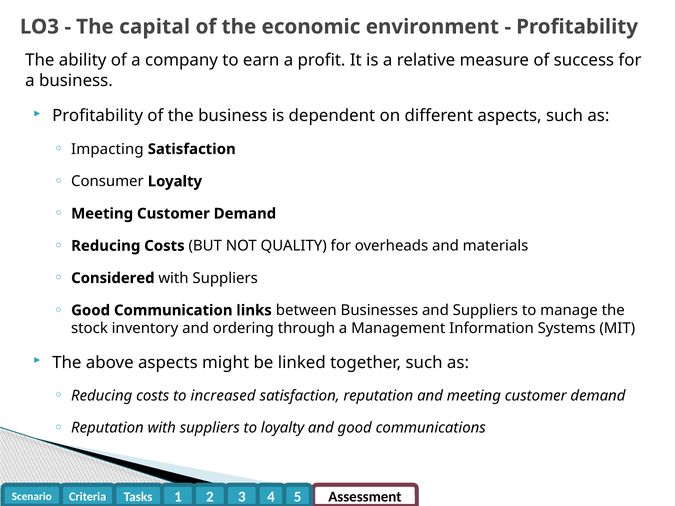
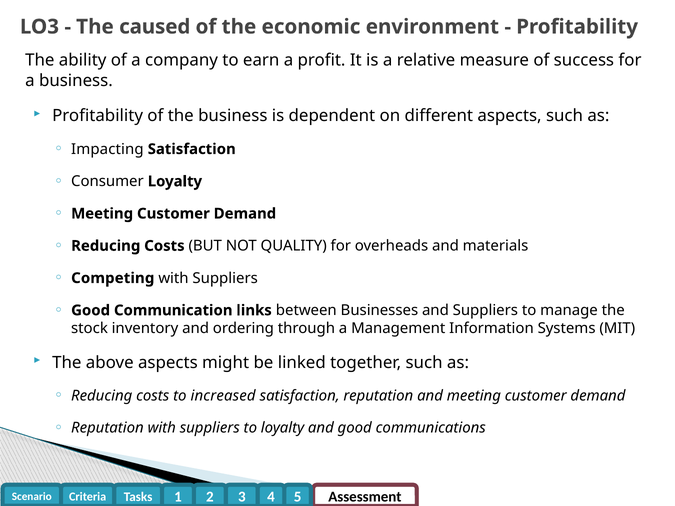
capital: capital -> caused (155, 27)
Considered: Considered -> Competing (113, 278)
